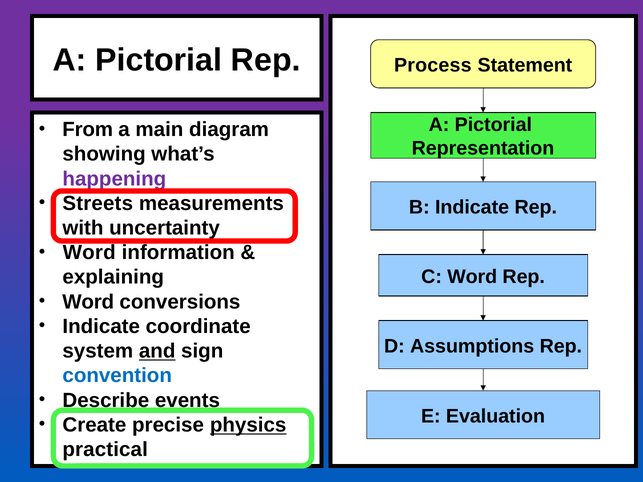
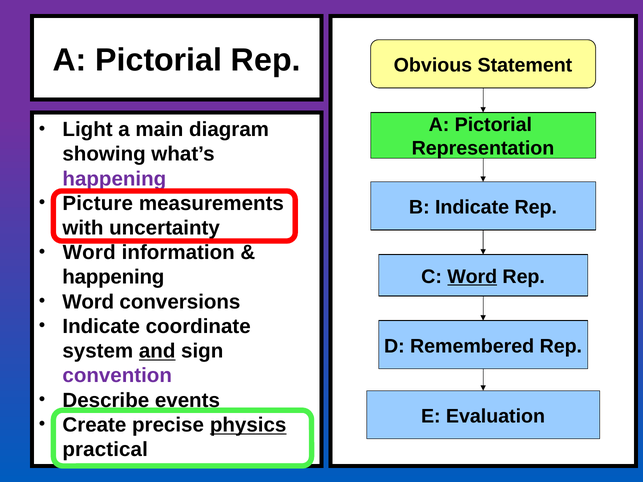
Process: Process -> Obvious (433, 65)
From: From -> Light (88, 130)
Streets: Streets -> Picture (98, 203)
Word underline: none -> present (472, 277)
explaining: explaining -> happening (113, 277)
Assumptions: Assumptions -> Remembered (472, 346)
convention colour: blue -> purple (117, 376)
